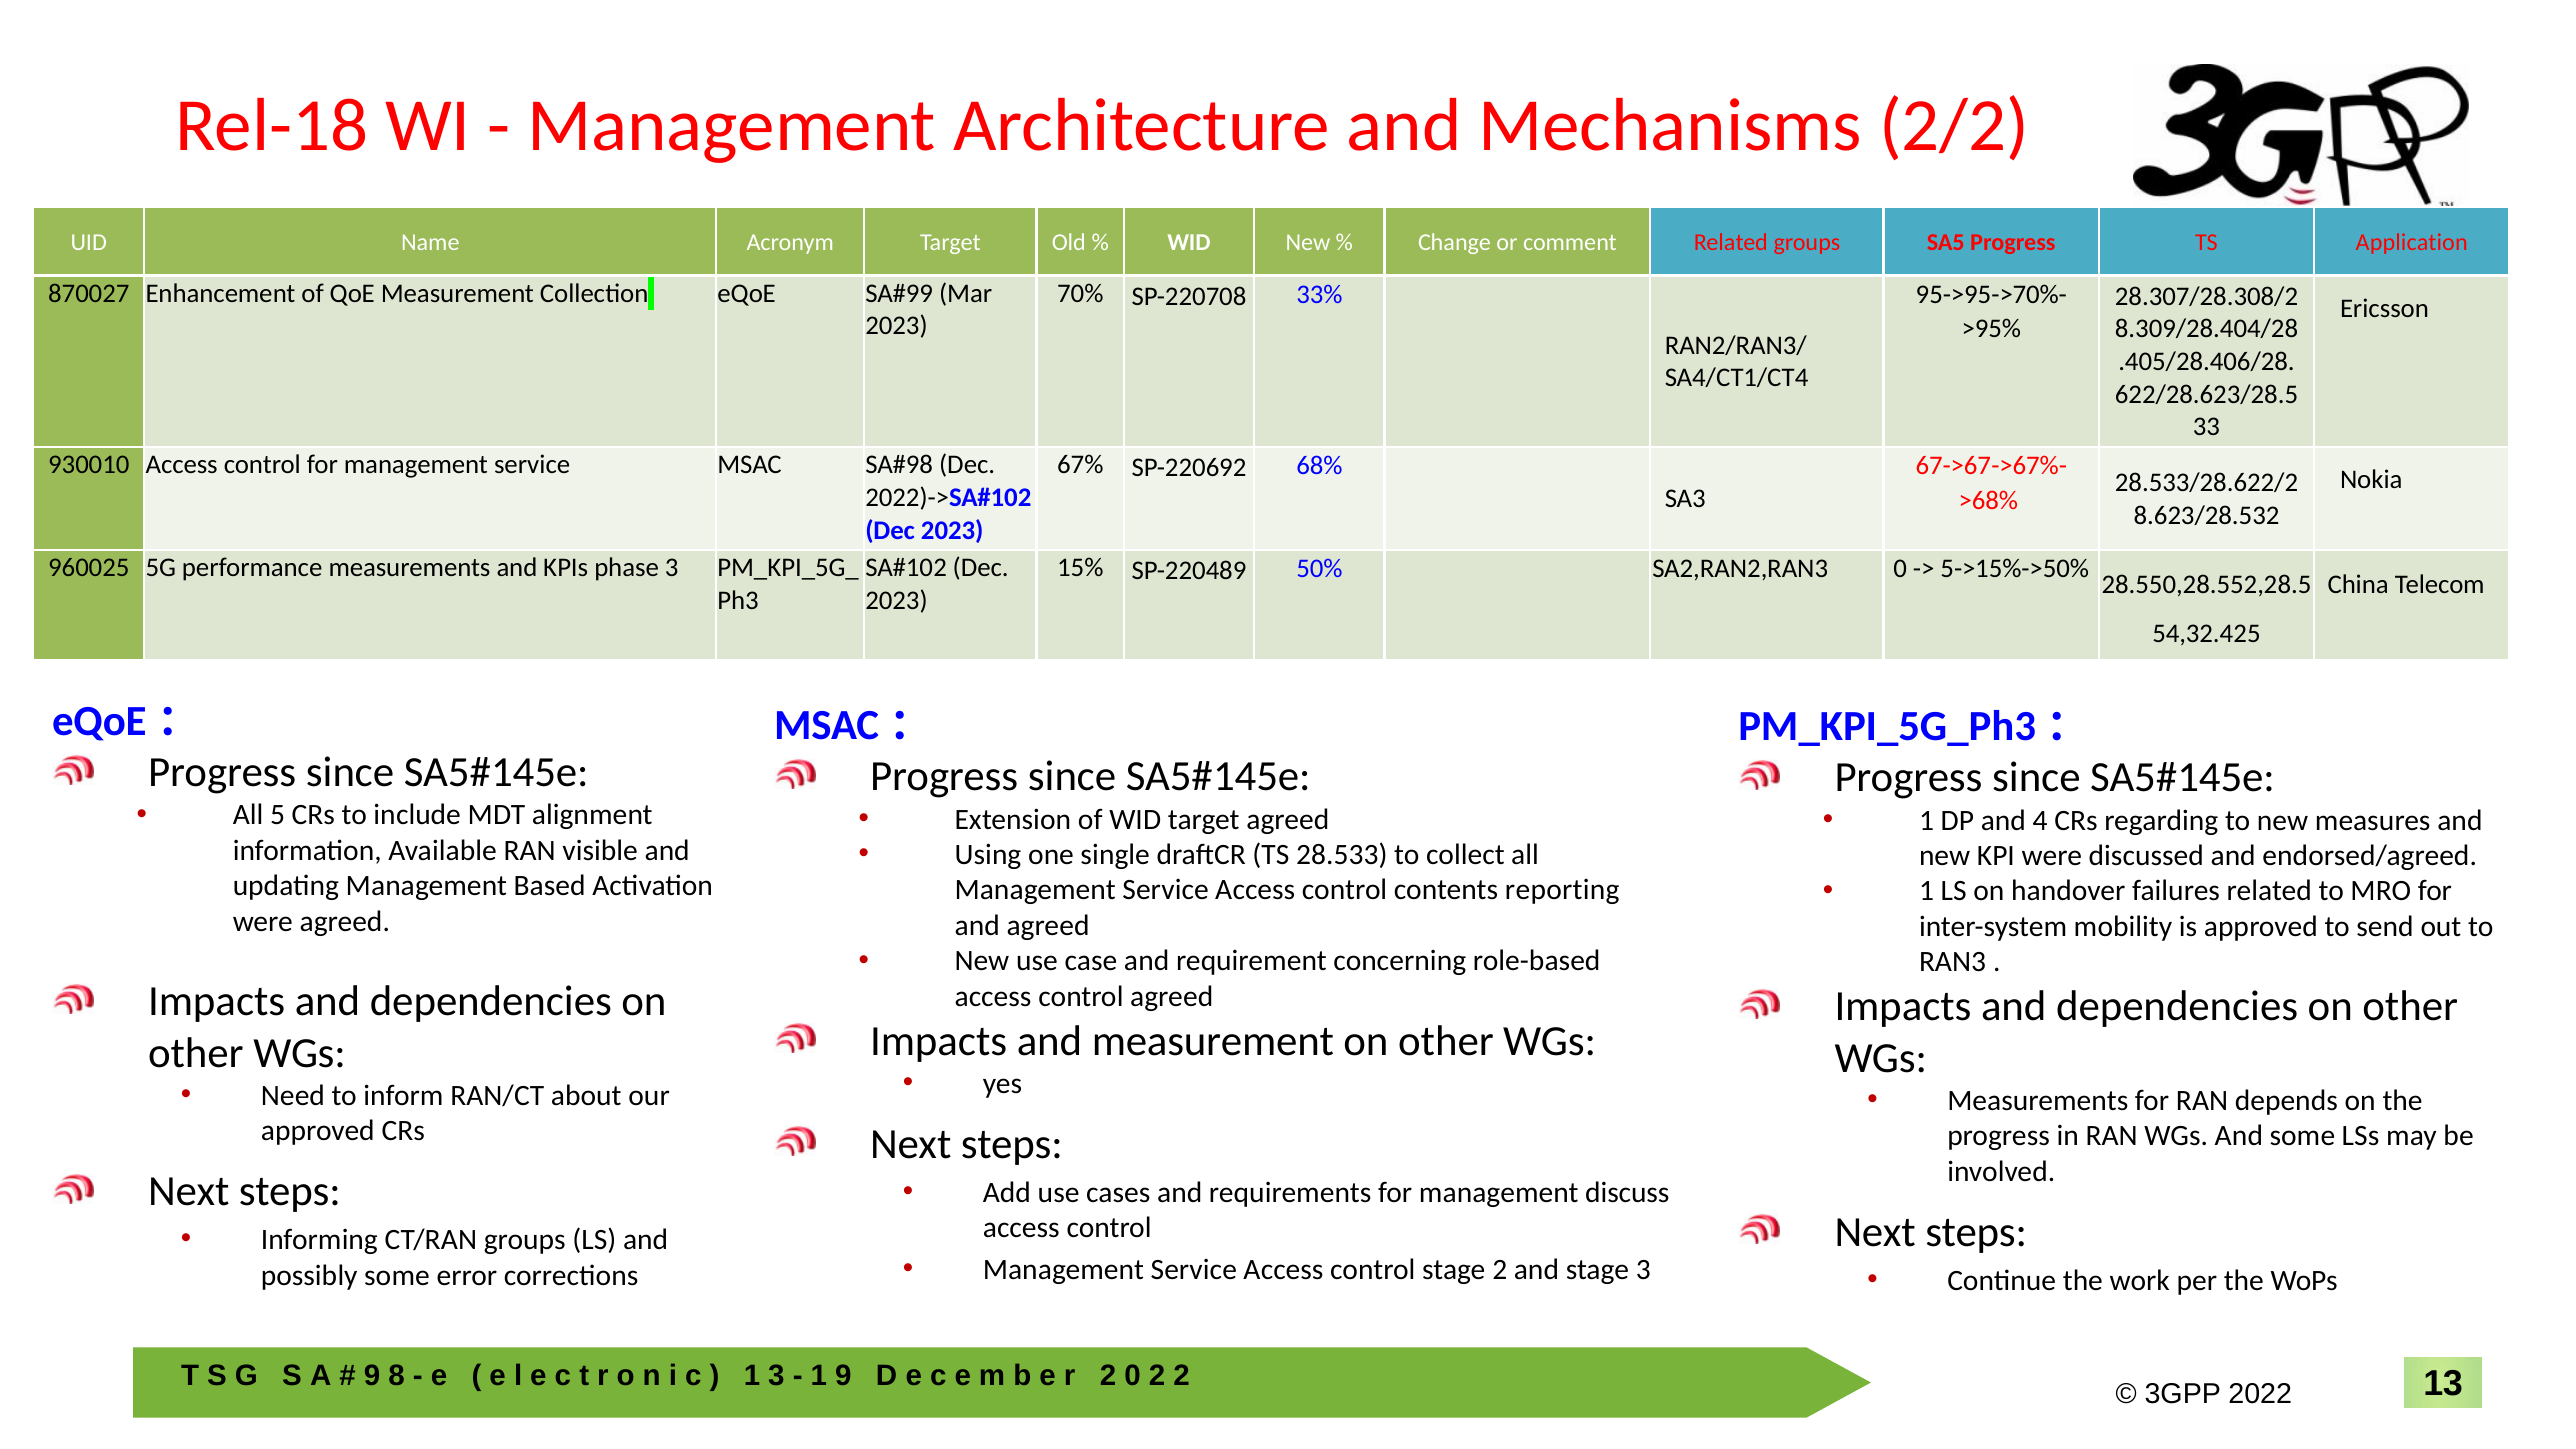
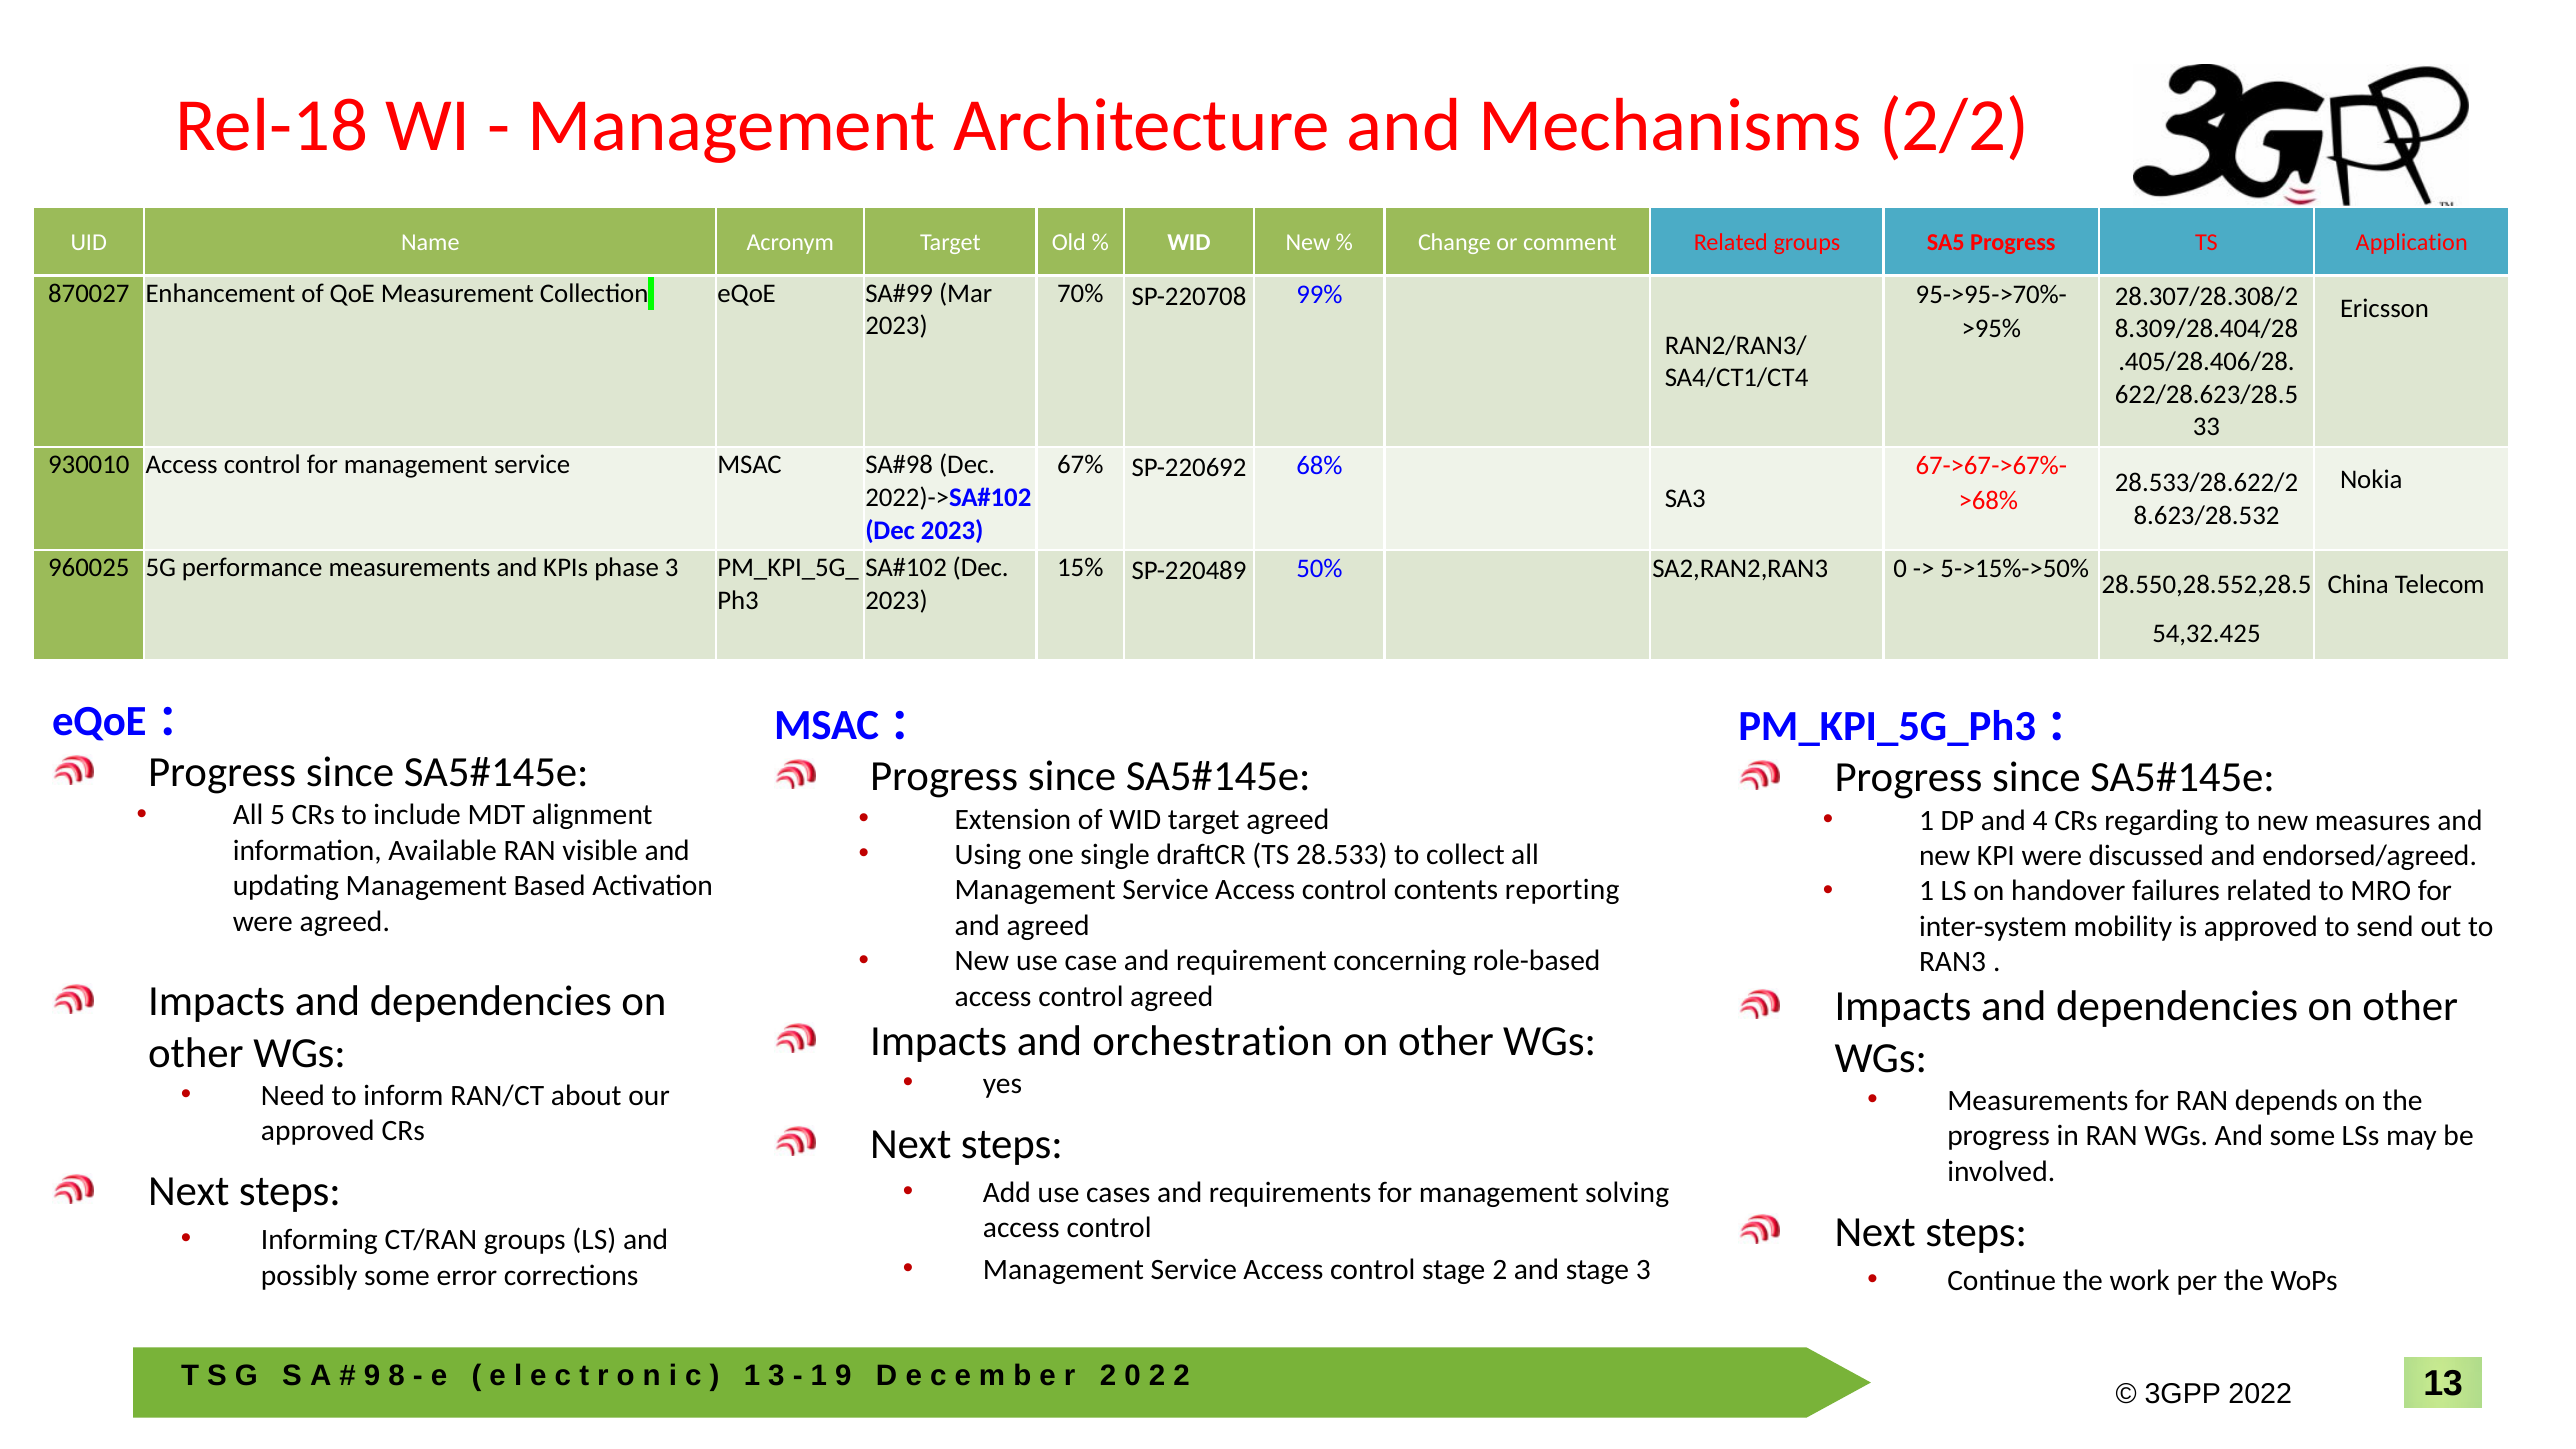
33%: 33% -> 99% (1319, 294)
and measurement: measurement -> orchestration (1213, 1041)
discuss: discuss -> solving (1627, 1192)
